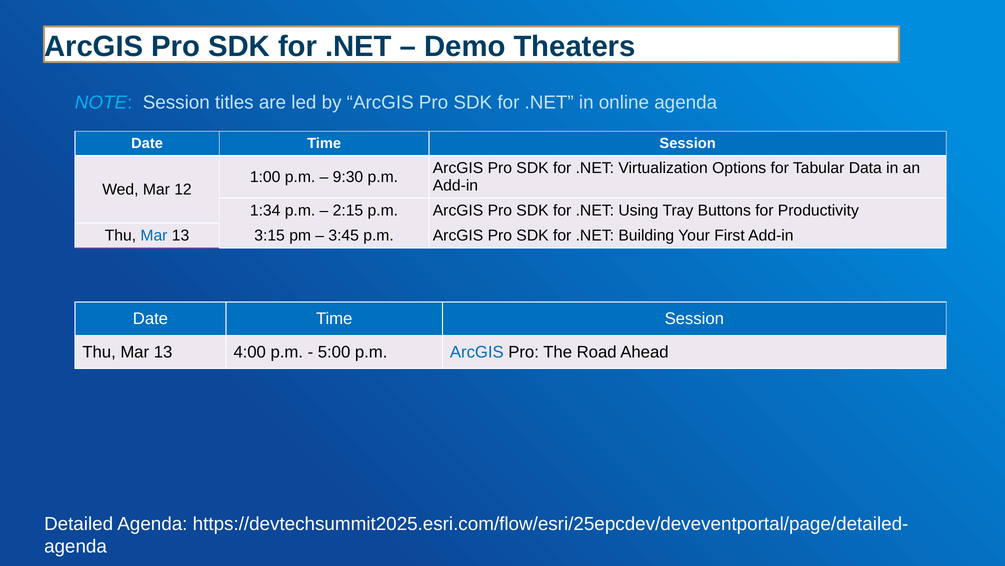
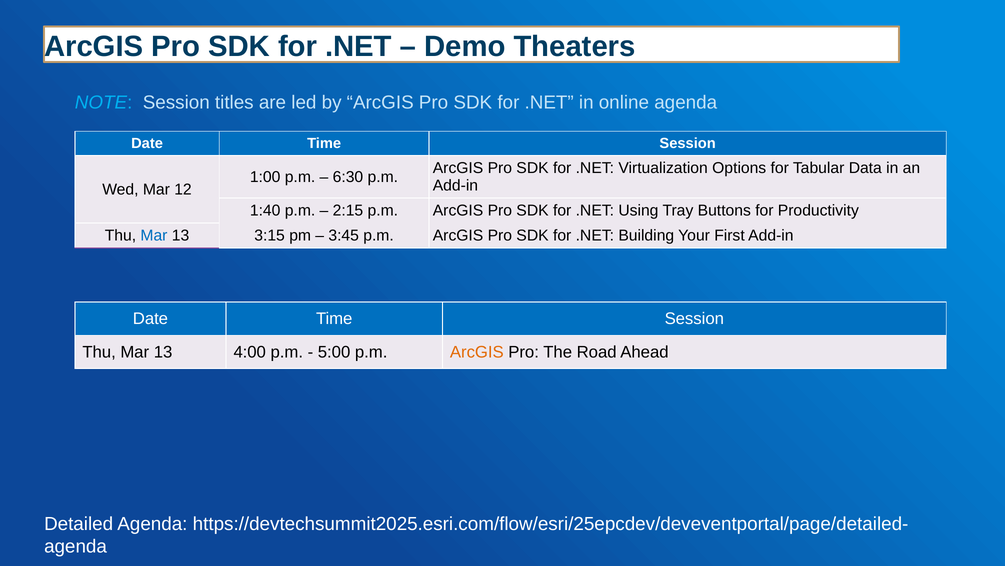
9:30: 9:30 -> 6:30 (348, 177)
1:34: 1:34 -> 1:40 (265, 210)
ArcGIS colour: blue -> orange (477, 352)
